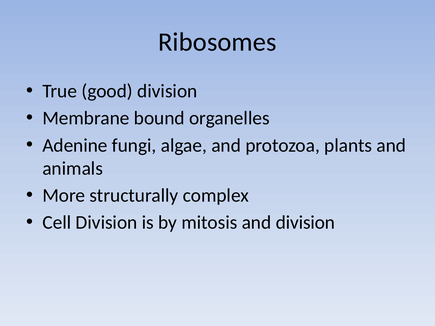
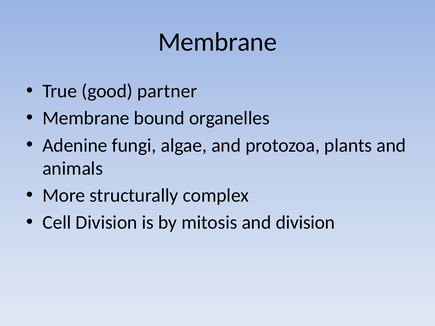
Ribosomes: Ribosomes -> Membrane (218, 42)
good division: division -> partner (167, 91)
